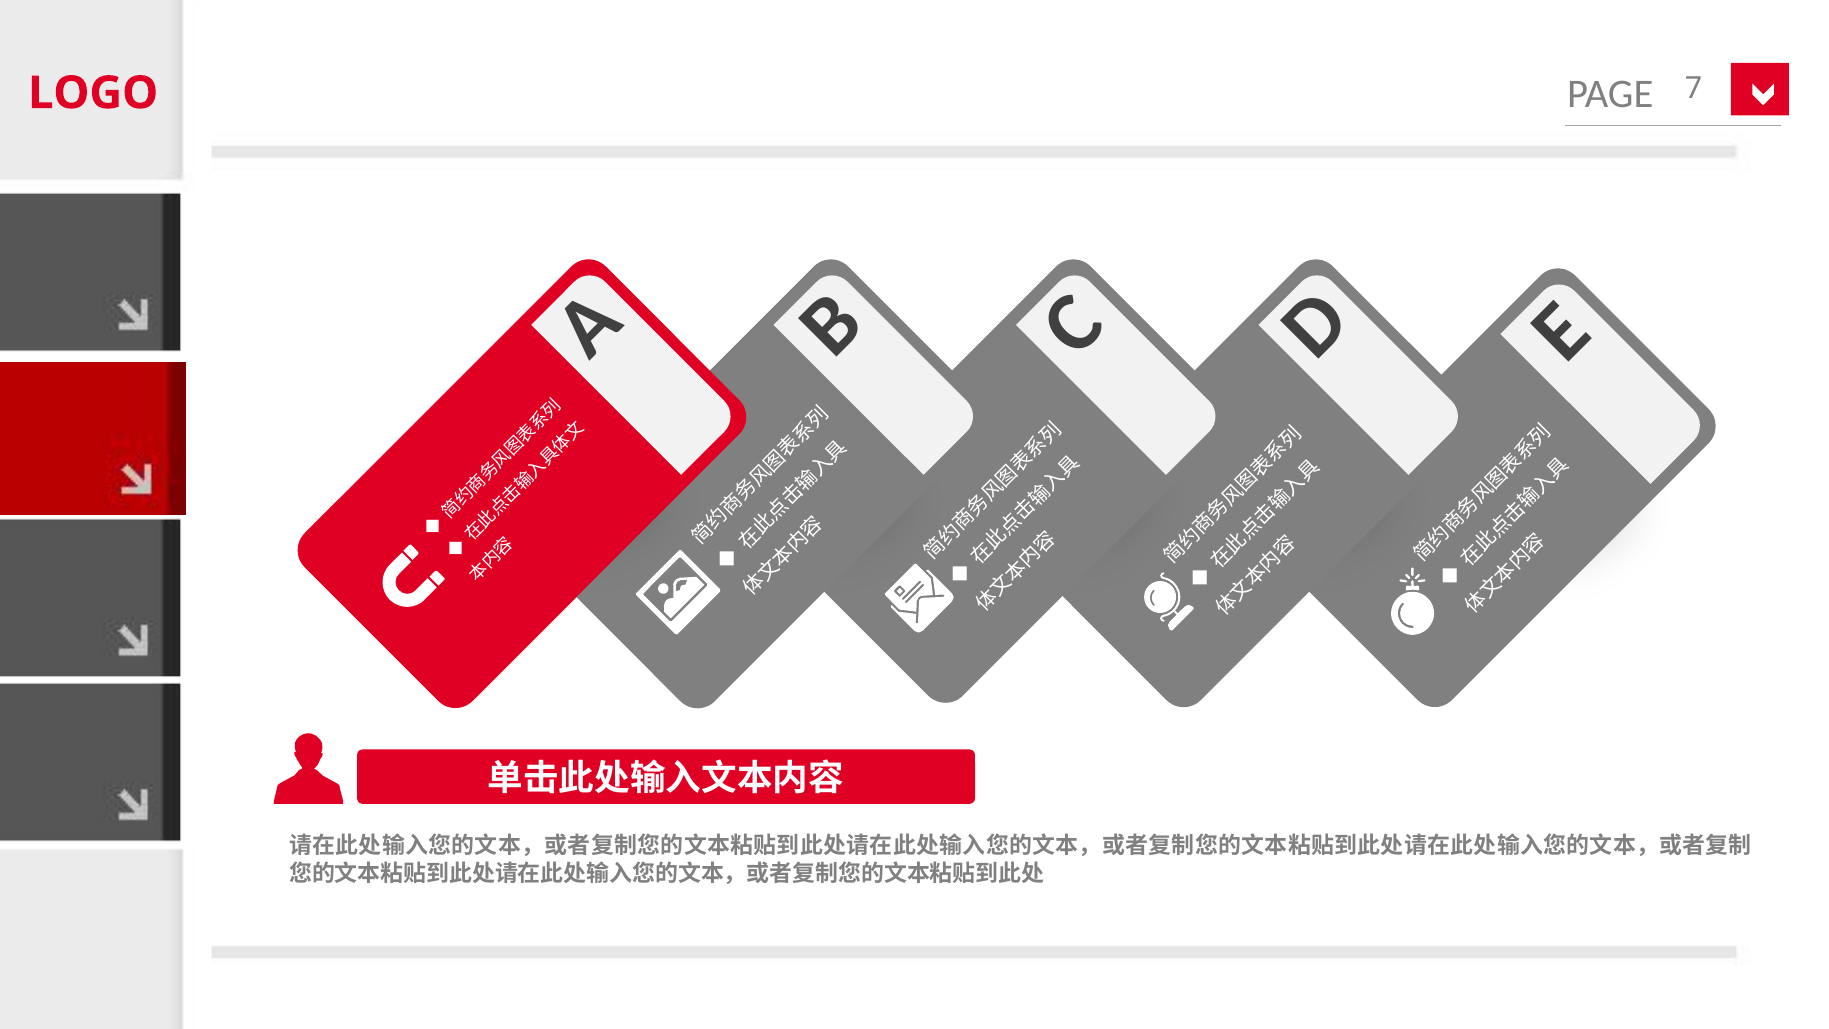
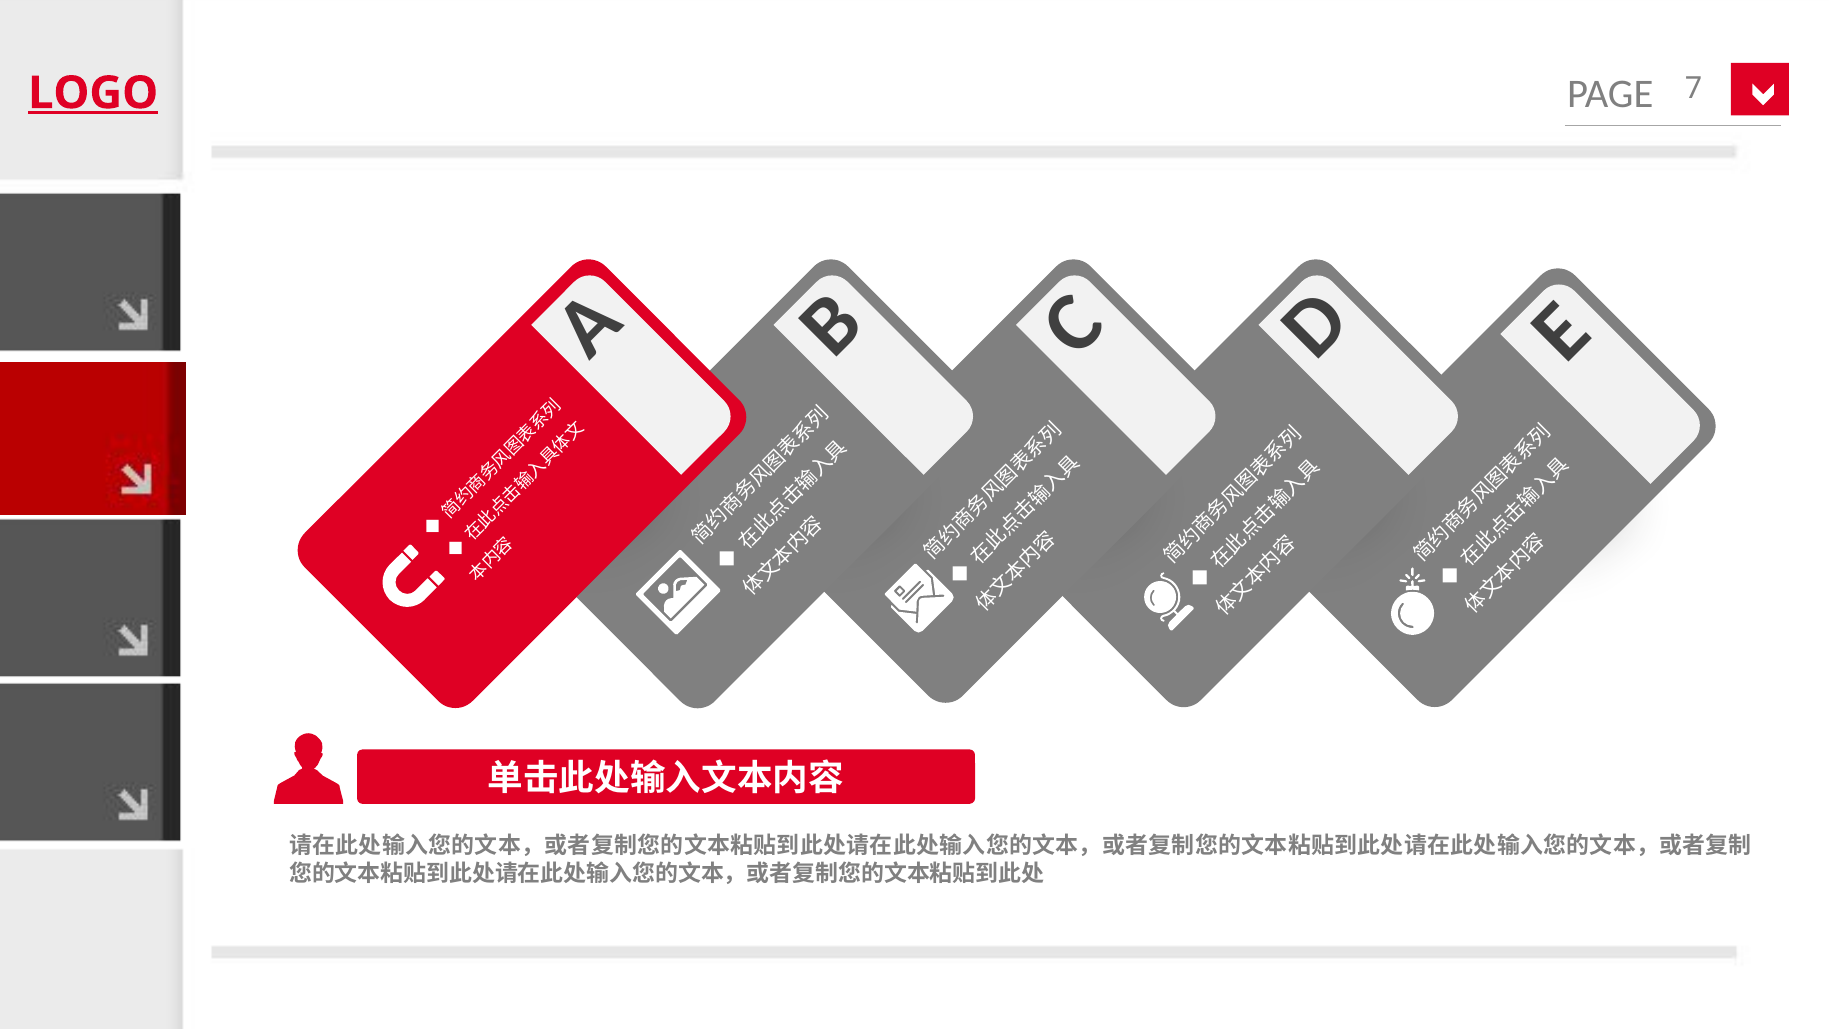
LOGO underline: none -> present (93, 93)
